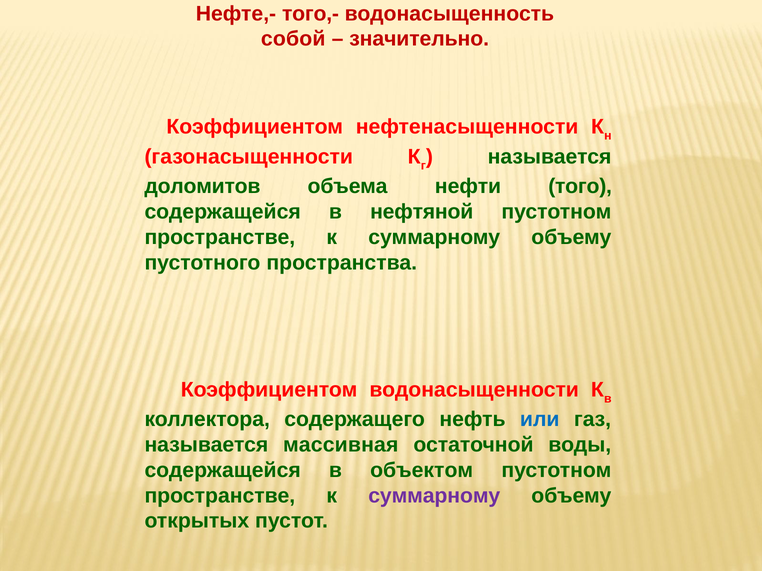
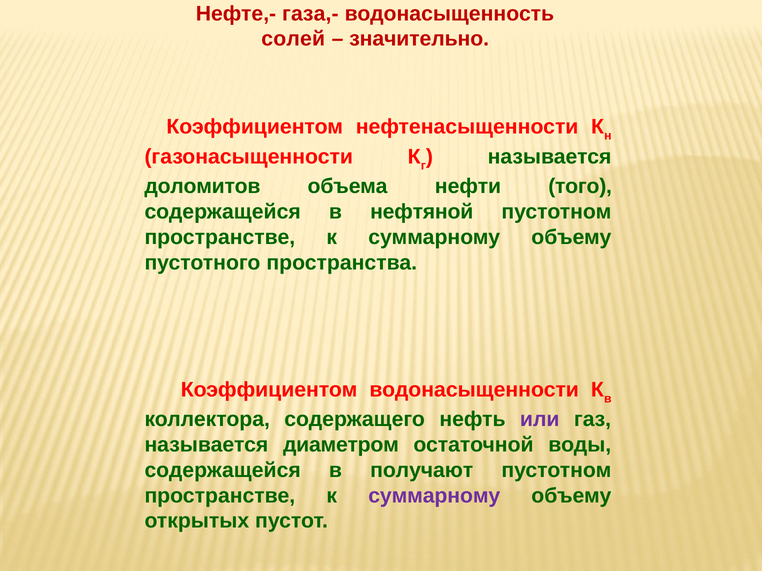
того,-: того,- -> газа,- (310, 14)
собой: собой -> солей (293, 39)
или colour: blue -> purple (540, 420)
массивная: массивная -> диаметром (341, 445)
объектом: объектом -> получают (422, 471)
